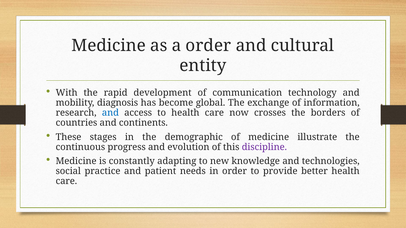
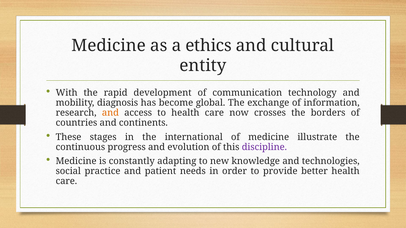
a order: order -> ethics (209, 46)
and colour: blue -> orange (110, 113)
demographic: demographic -> international (194, 137)
